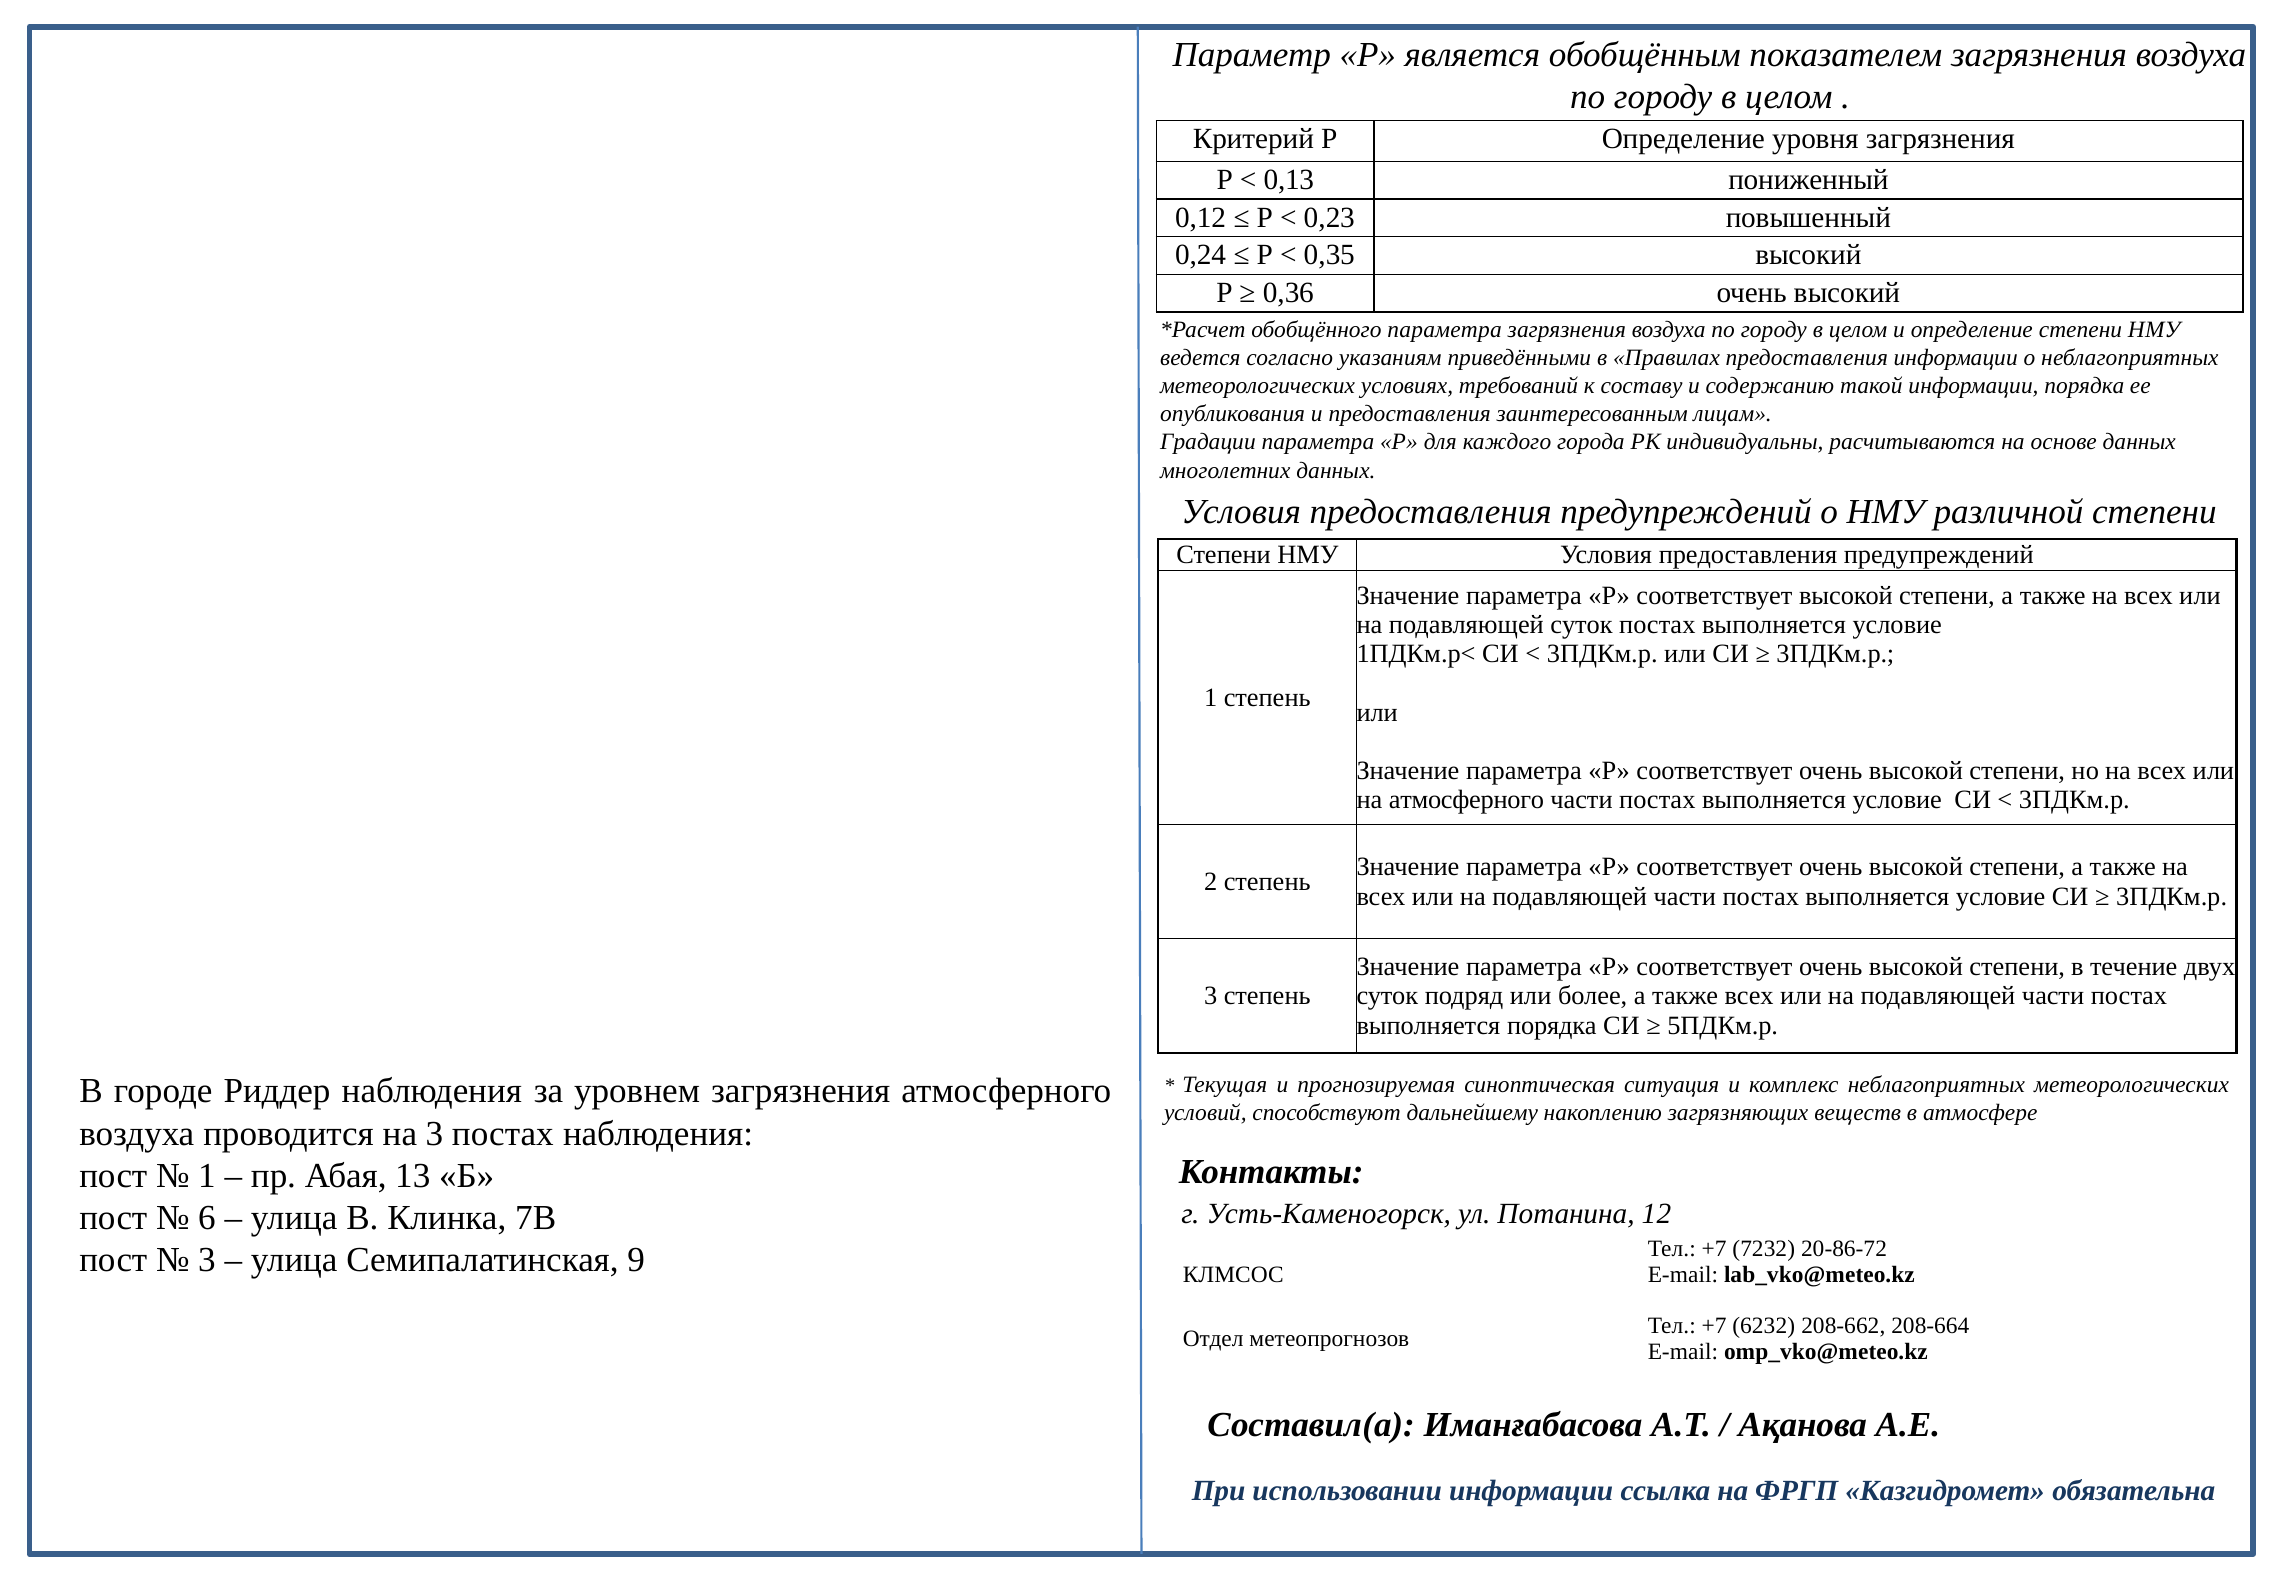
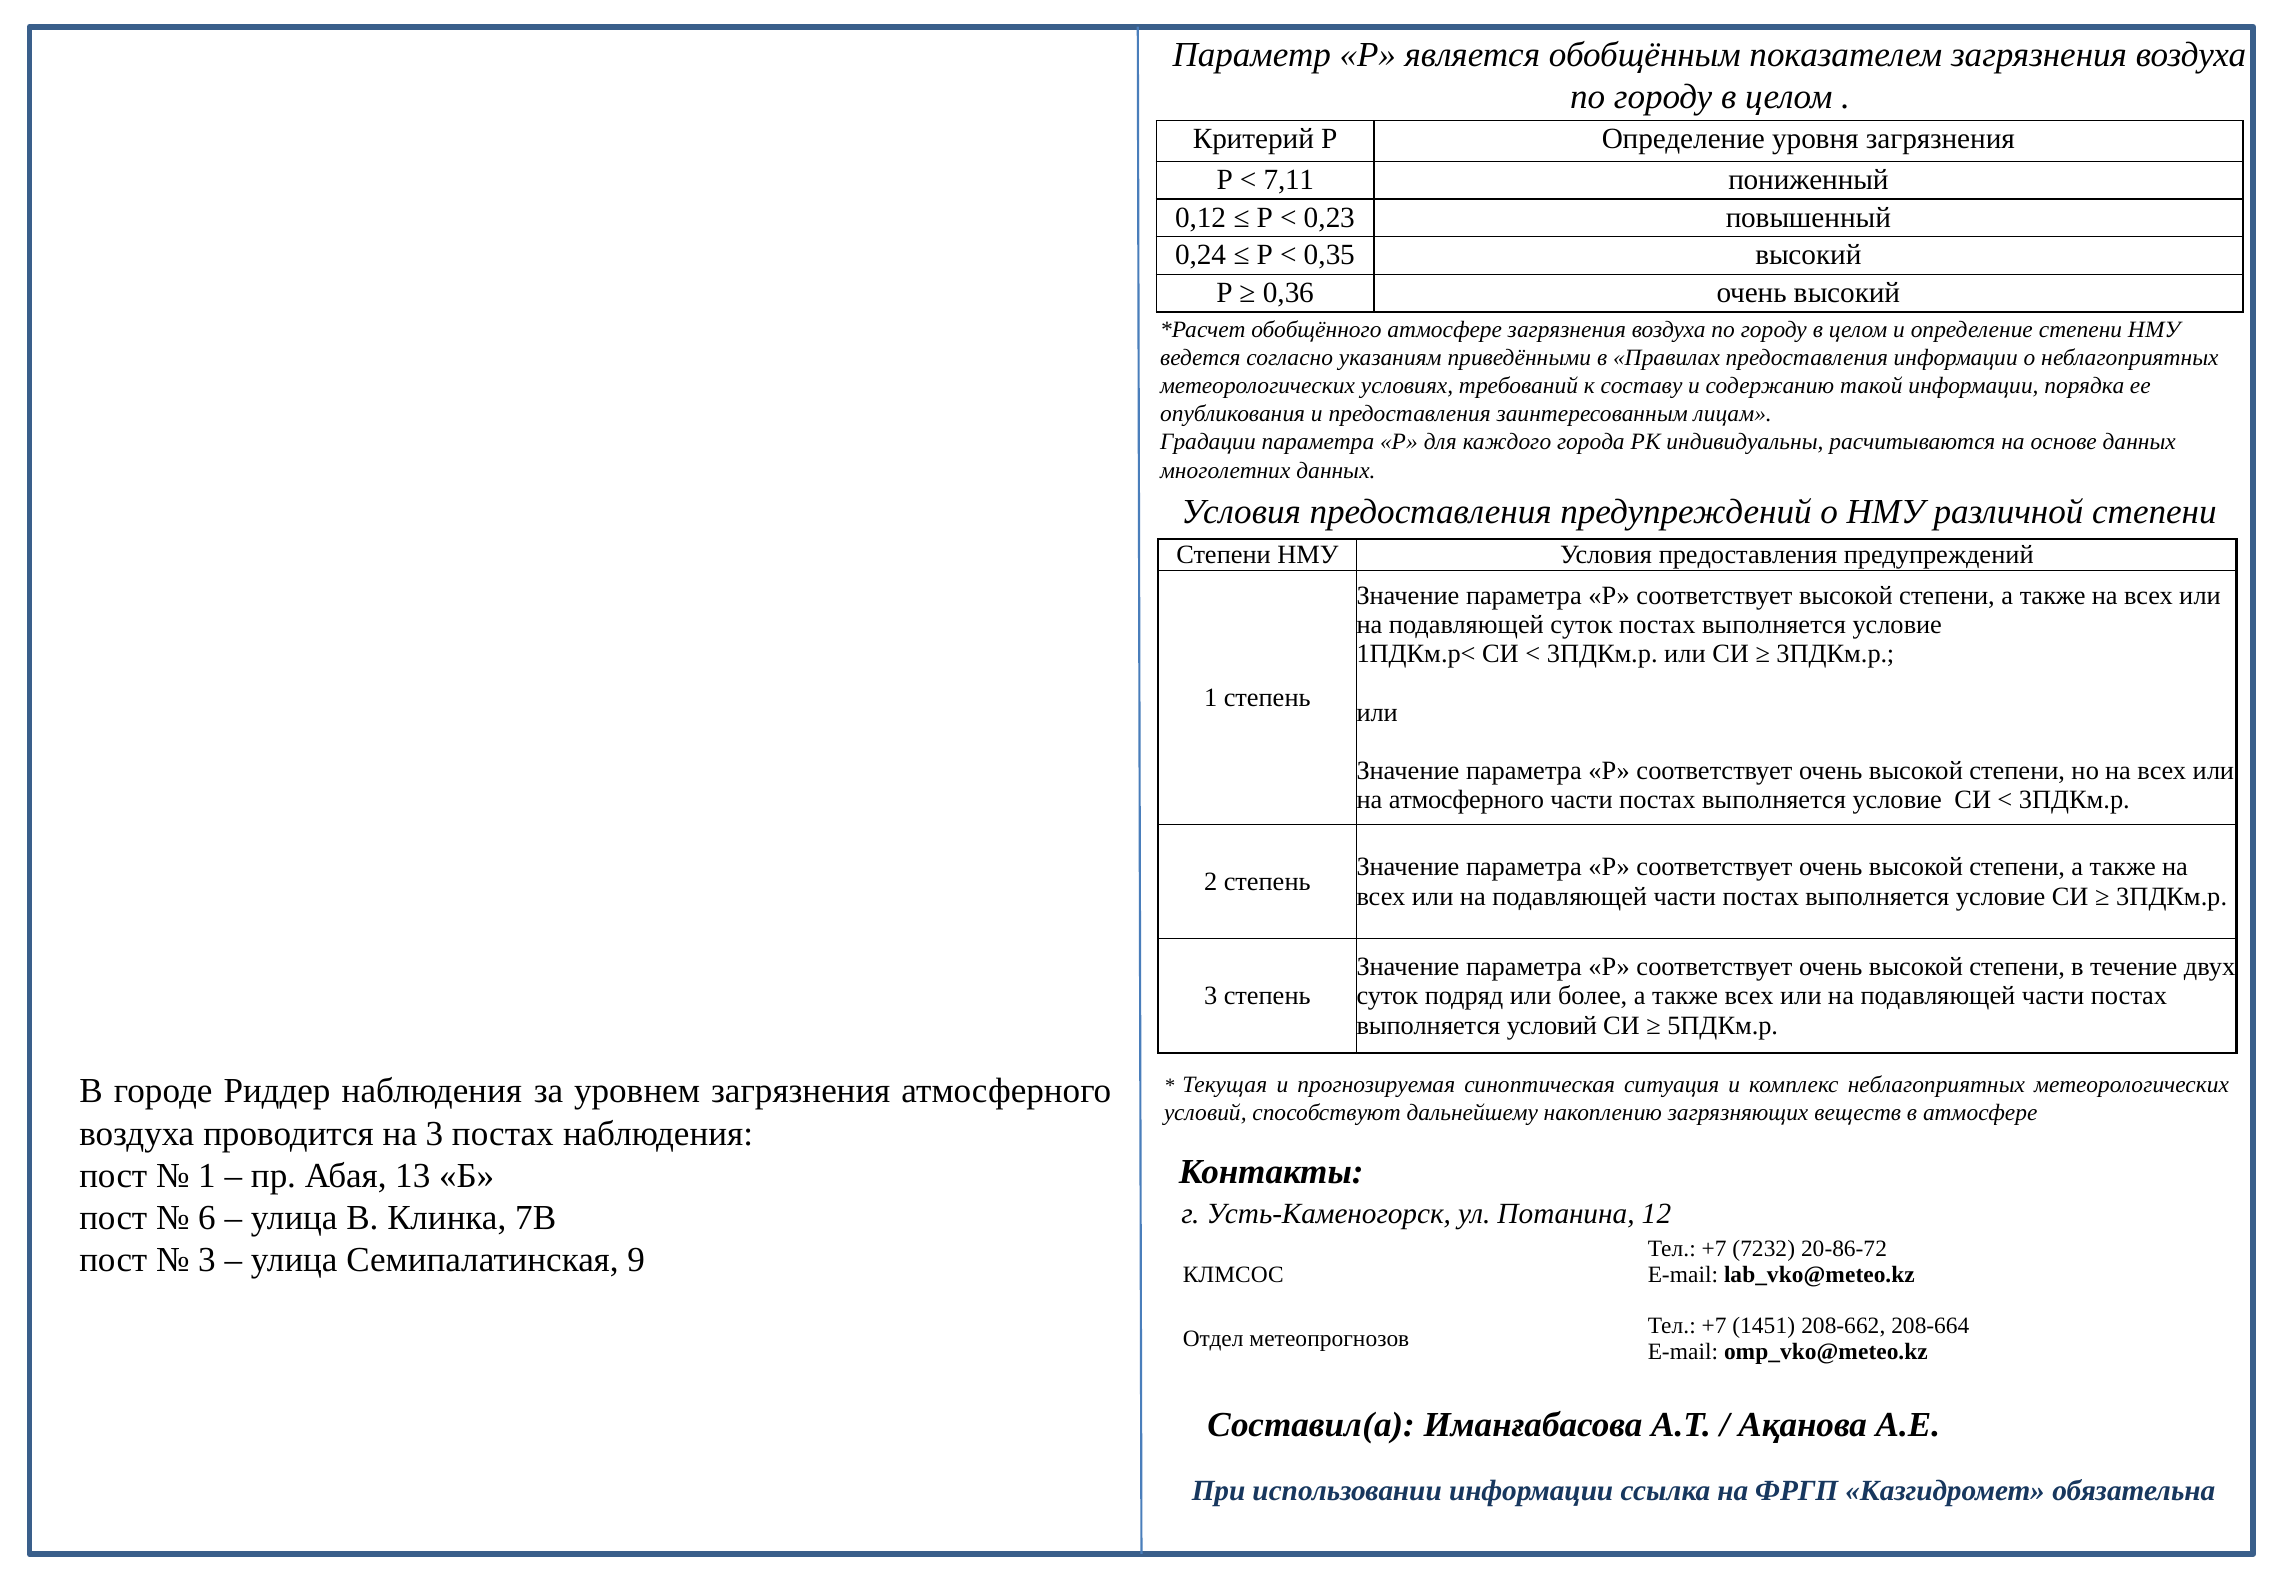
0,13: 0,13 -> 7,11 (1289, 180)
обобщённого параметра: параметра -> атмосфере (1445, 330)
выполняется порядка: порядка -> условий (1552, 1025)
6232: 6232 -> 1451 (1764, 1325)
